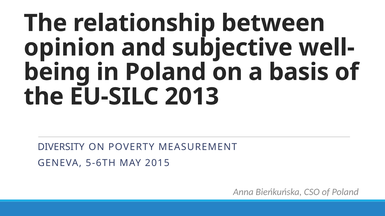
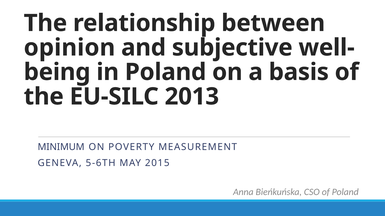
DIVERSITY: DIVERSITY -> MINIMUM (61, 147)
